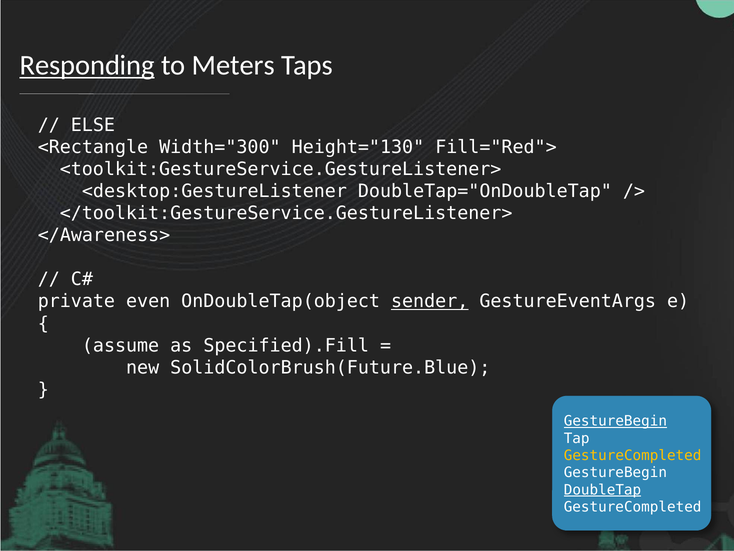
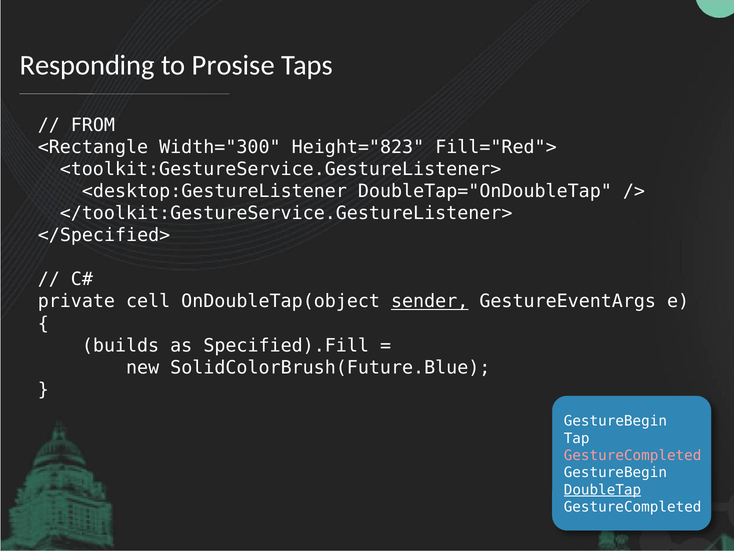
Responding underline: present -> none (87, 65)
Meters: Meters -> Prosise (233, 65)
ELSE: ELSE -> FROM (93, 125)
Height="130: Height="130 -> Height="823 (358, 147)
</Awareness>: </Awareness> -> </Specified> (104, 235)
even: even -> cell (148, 301)
assume: assume -> builds (121, 345)
GestureBegin underline: present -> none (615, 421)
GestureCompleted colour: yellow -> pink (633, 455)
